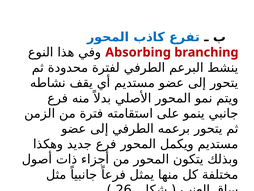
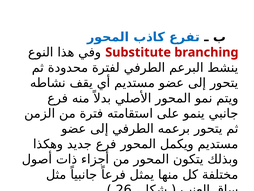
Absorbing: Absorbing -> Substitute (138, 52)
